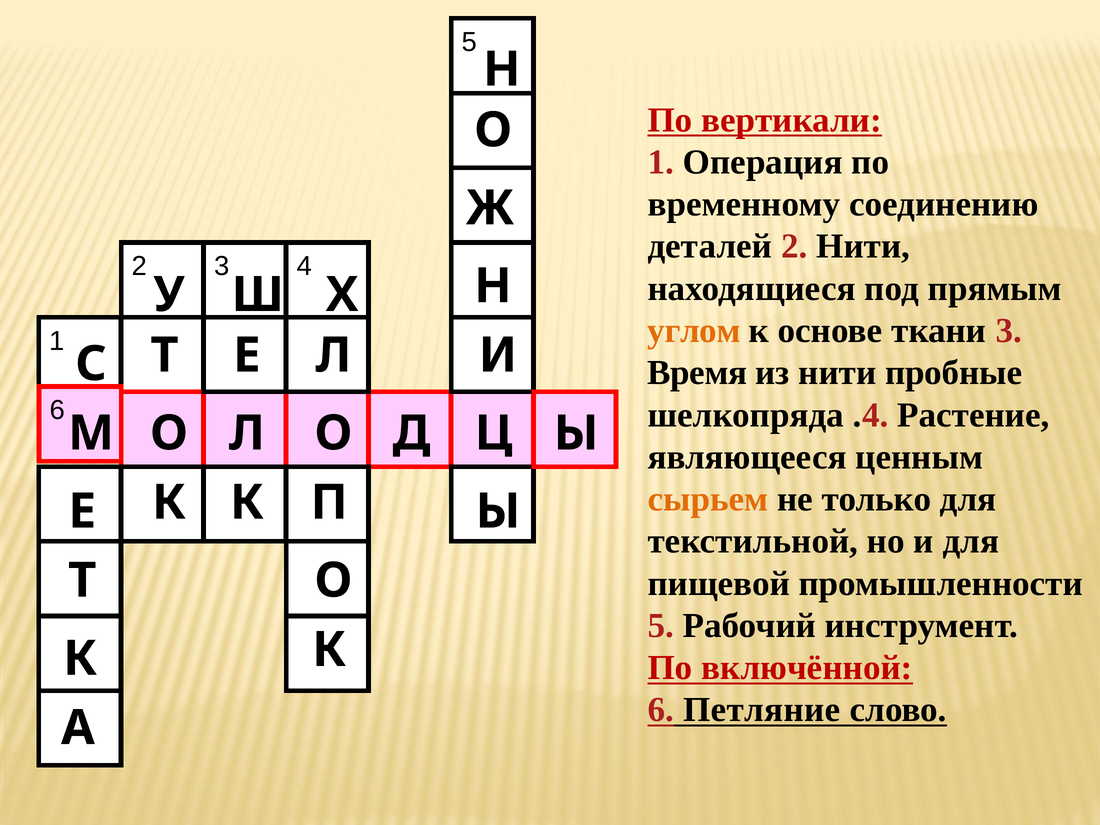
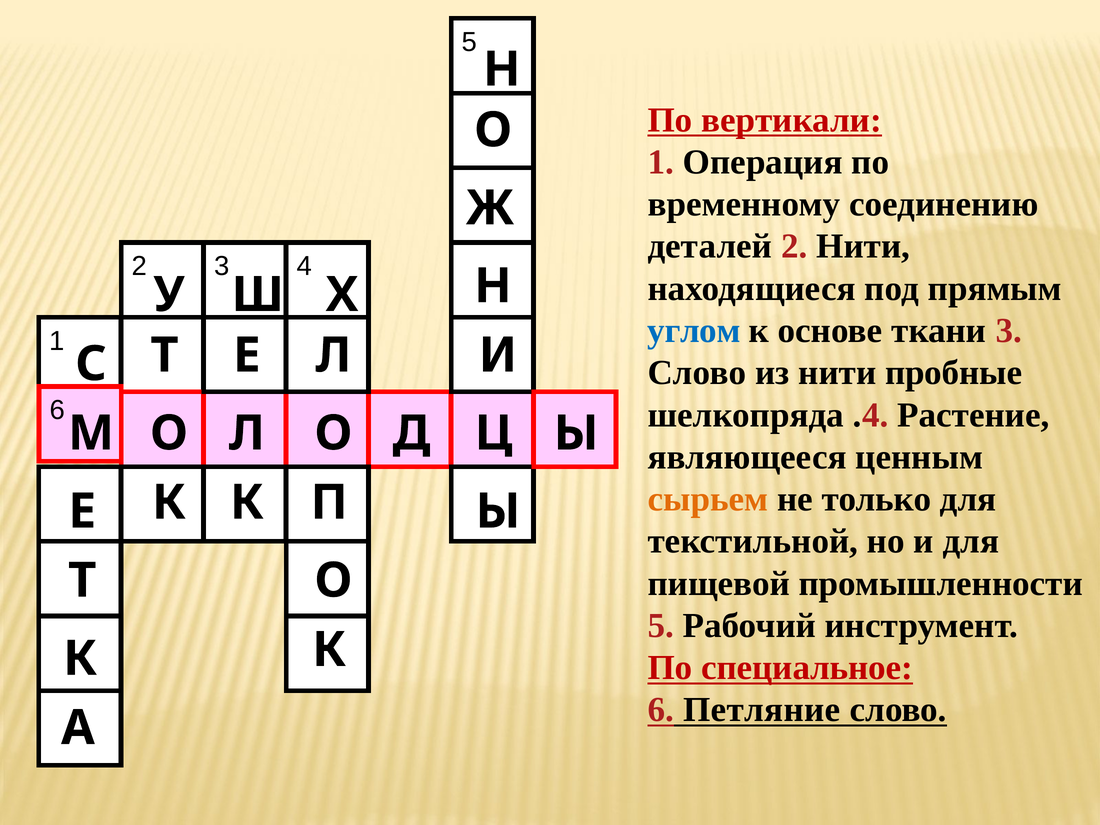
углом colour: orange -> blue (694, 331)
Время: Время -> Слово (697, 373)
включённой: включённой -> специальное (807, 668)
